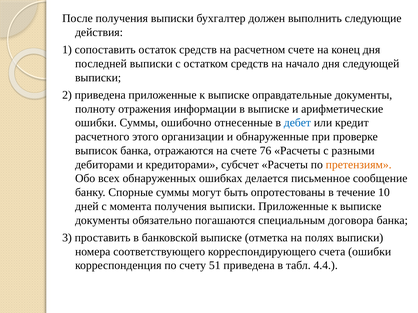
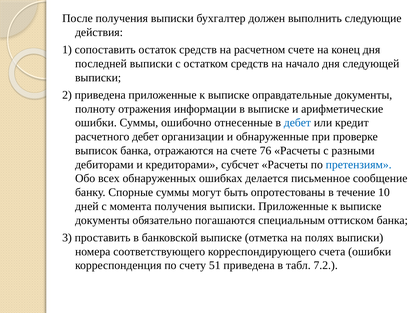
расчетного этого: этого -> дебет (146, 137)
претензиям colour: orange -> blue (359, 165)
договора: договора -> оттиском (351, 221)
4.4: 4.4 -> 7.2 (326, 266)
